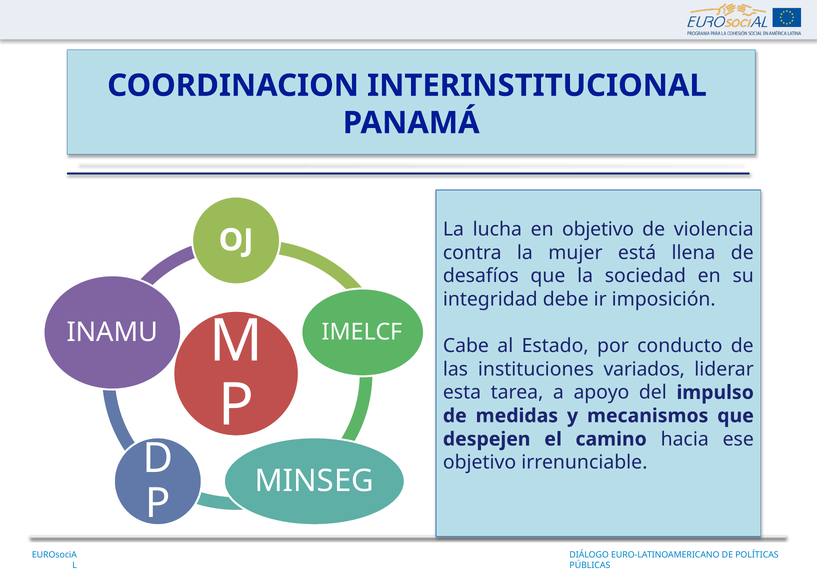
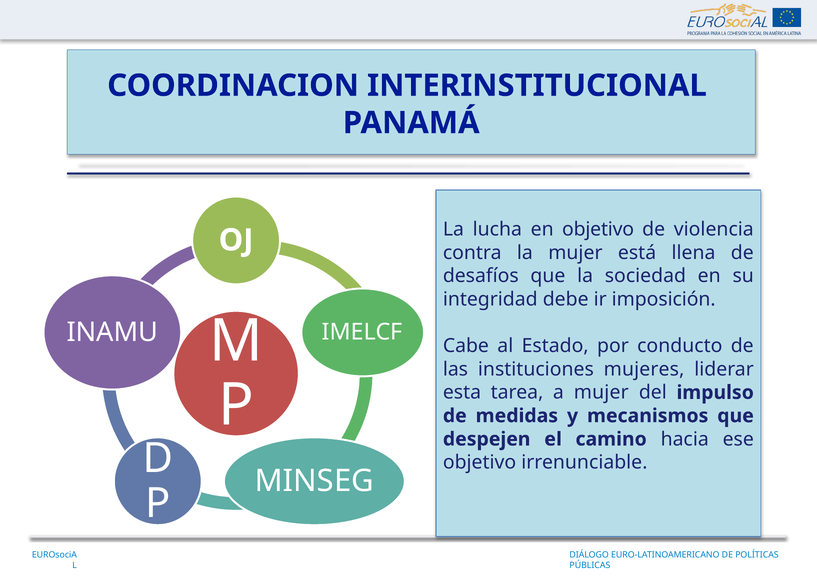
variados: variados -> mujeres (644, 369)
a apoyo: apoyo -> mujer (601, 393)
